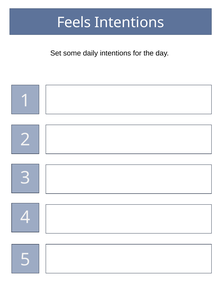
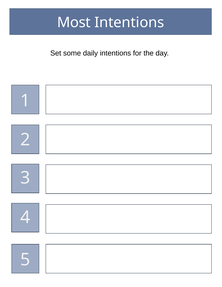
Feels: Feels -> Most (74, 23)
